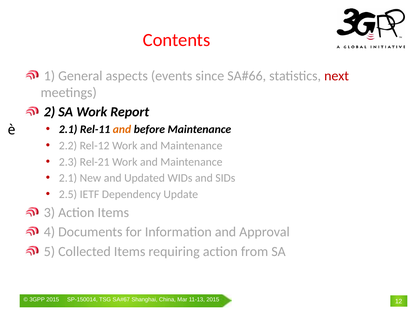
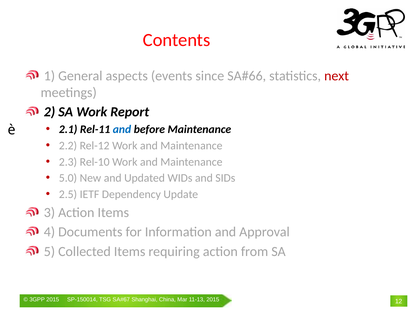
and colour: orange -> blue (122, 129)
Rel-21: Rel-21 -> Rel-10 (95, 162)
2.1: 2.1 -> 5.0 (68, 178)
